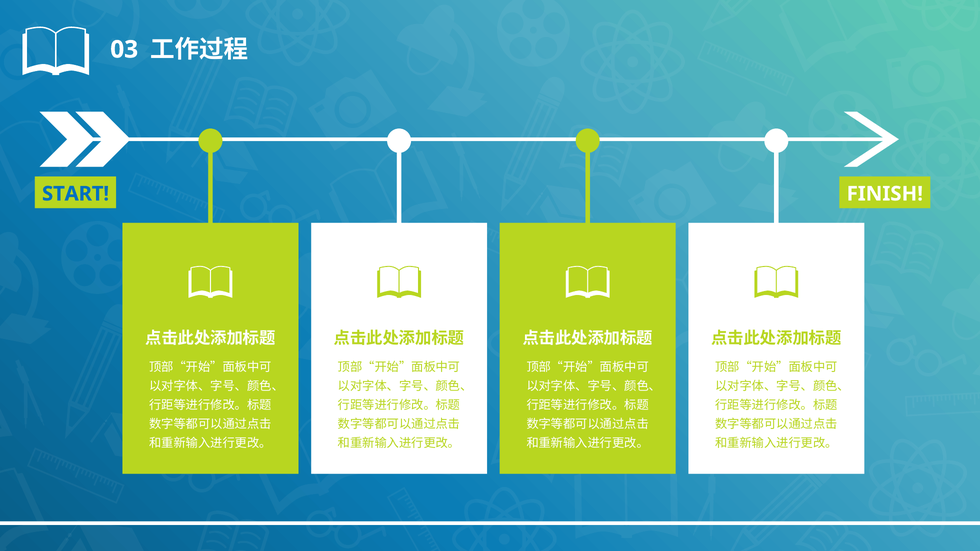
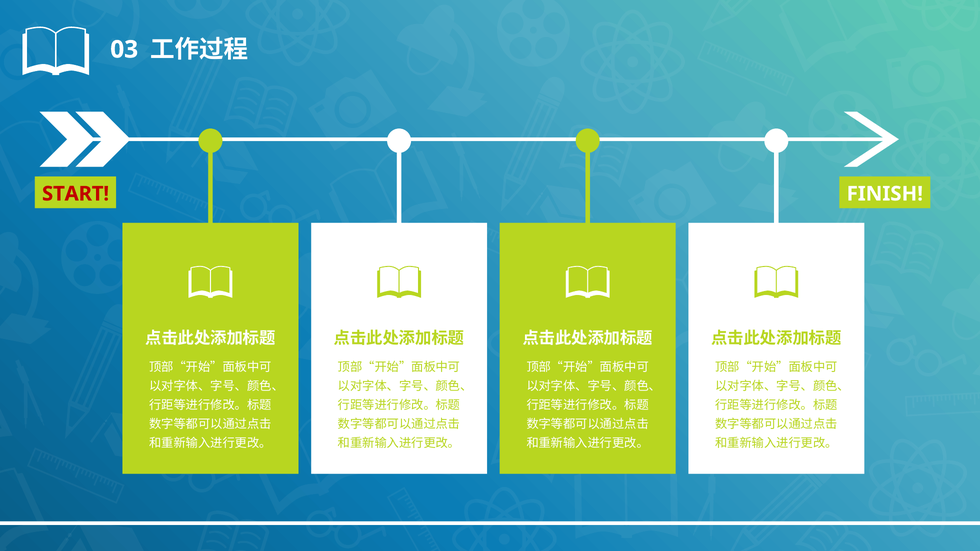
START colour: blue -> red (76, 194)
